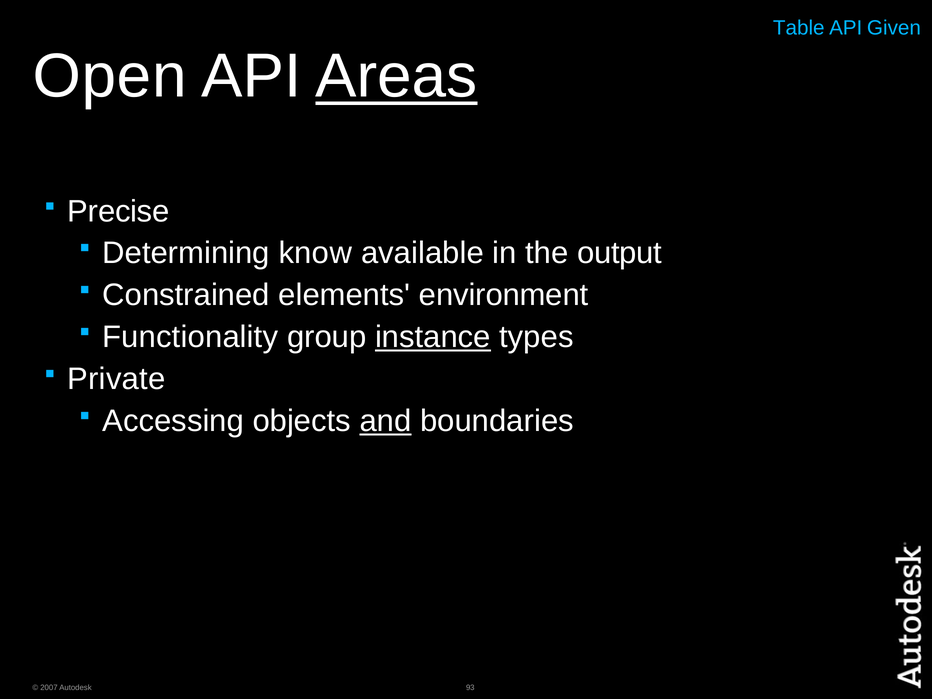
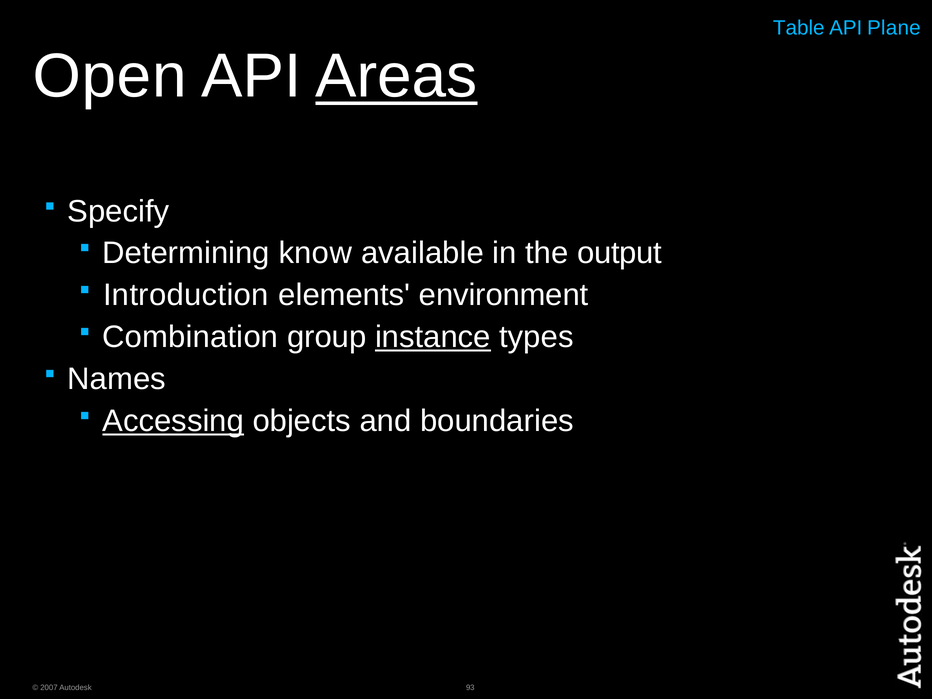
Given: Given -> Plane (894, 28)
Precise: Precise -> Specify (118, 211)
Constrained: Constrained -> Introduction (186, 295)
Functionality: Functionality -> Combination (190, 337)
Private: Private -> Names (117, 379)
Accessing underline: none -> present (173, 421)
and underline: present -> none (386, 421)
